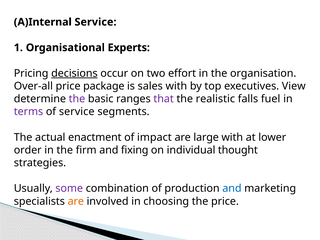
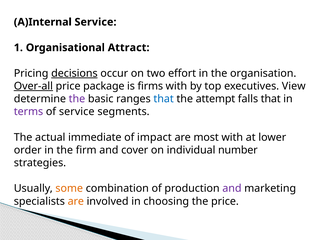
Experts: Experts -> Attract (129, 48)
Over-all underline: none -> present (33, 86)
sales: sales -> firms (150, 86)
that colour: purple -> blue (164, 99)
realistic: realistic -> attempt (215, 99)
falls fuel: fuel -> that (271, 99)
enactment: enactment -> immediate (95, 137)
large: large -> most (206, 137)
fixing: fixing -> cover (135, 150)
thought: thought -> number (238, 150)
some colour: purple -> orange (69, 188)
and colour: blue -> purple (232, 188)
